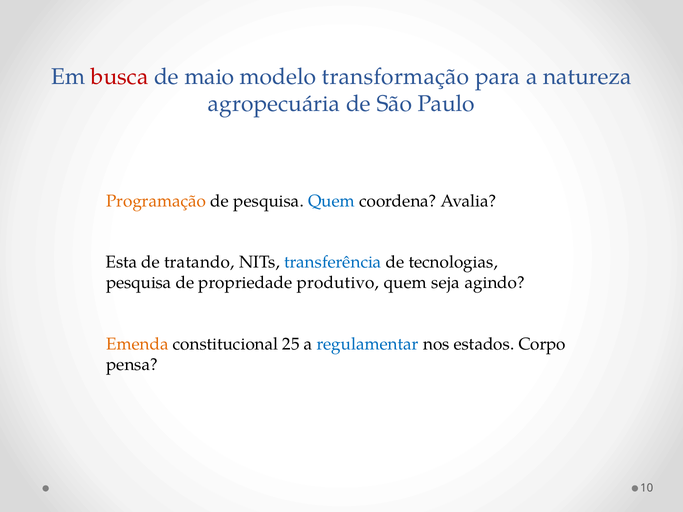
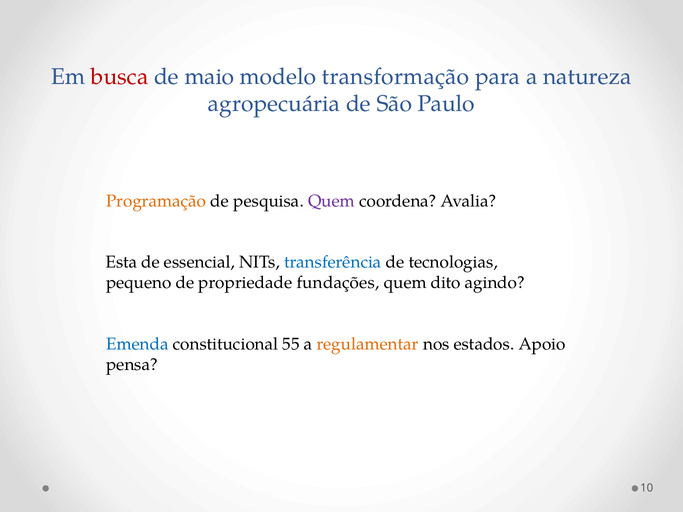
Quem colour: blue -> purple (332, 201)
tratando: tratando -> essencial (199, 262)
pesquisa: pesquisa -> pequeno (139, 283)
produtivo: produtivo -> fundações (338, 283)
seja: seja -> dito (446, 283)
Emenda colour: orange -> blue (137, 344)
25: 25 -> 55 (291, 344)
regulamentar colour: blue -> orange (368, 344)
Corpo: Corpo -> Apoio (542, 344)
